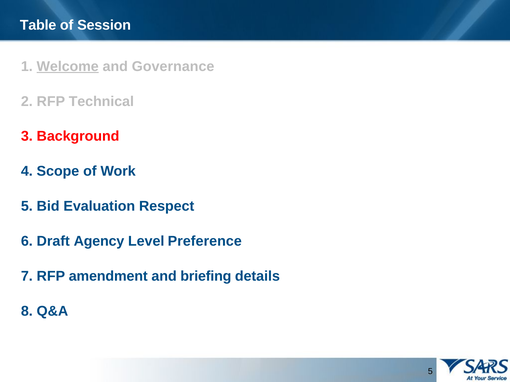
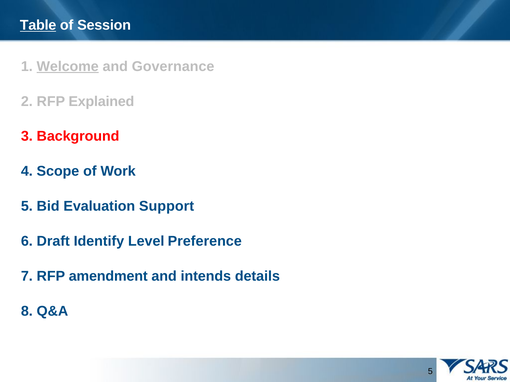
Table underline: none -> present (38, 25)
Technical: Technical -> Explained (101, 101)
Respect: Respect -> Support (167, 206)
Agency: Agency -> Identify (99, 241)
briefing: briefing -> intends (206, 276)
